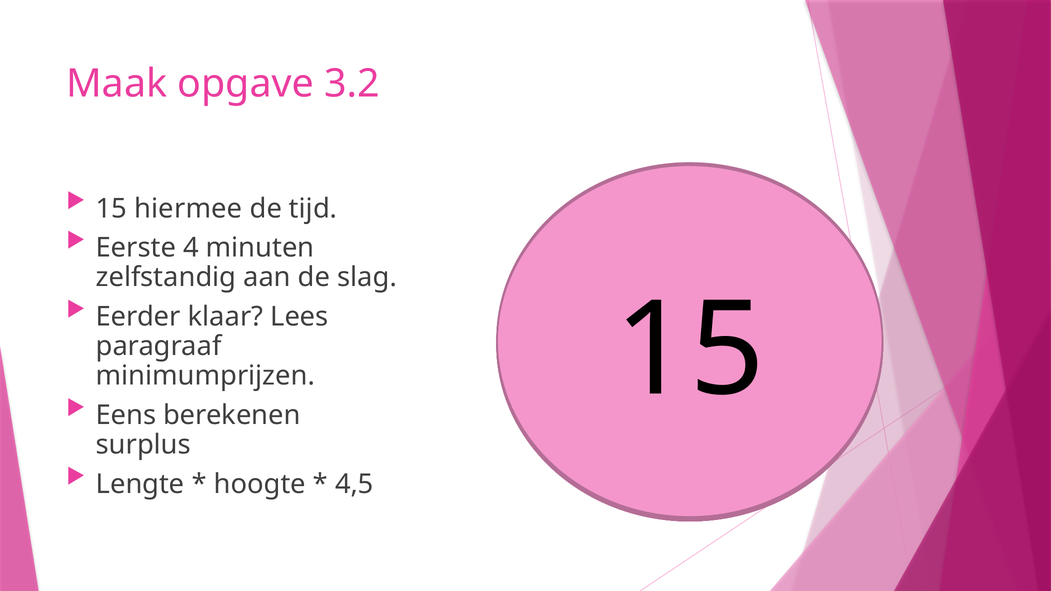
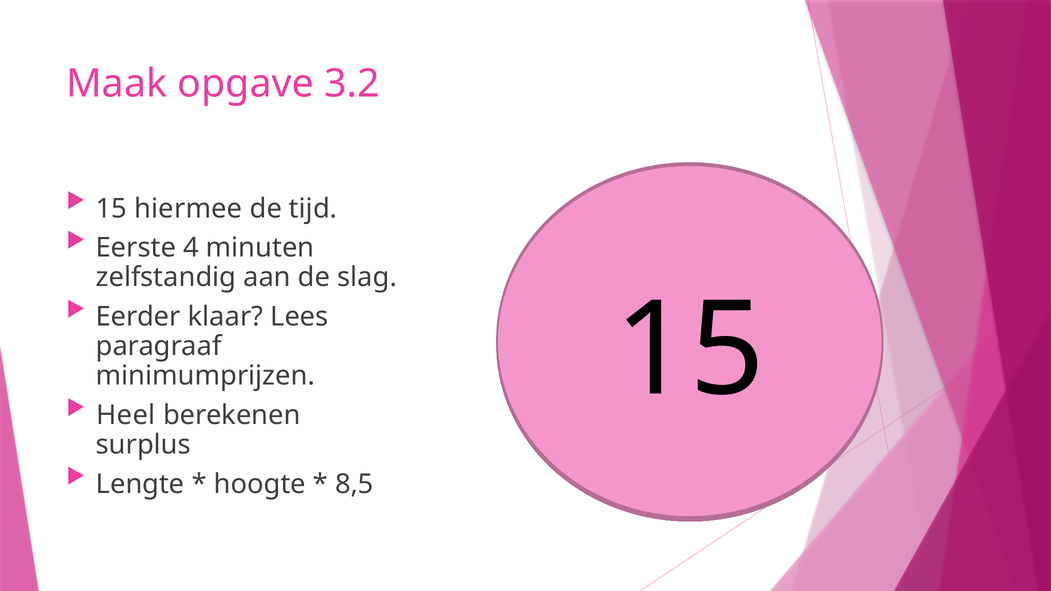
Eens: Eens -> Heel (126, 415)
4,5: 4,5 -> 8,5 (354, 484)
